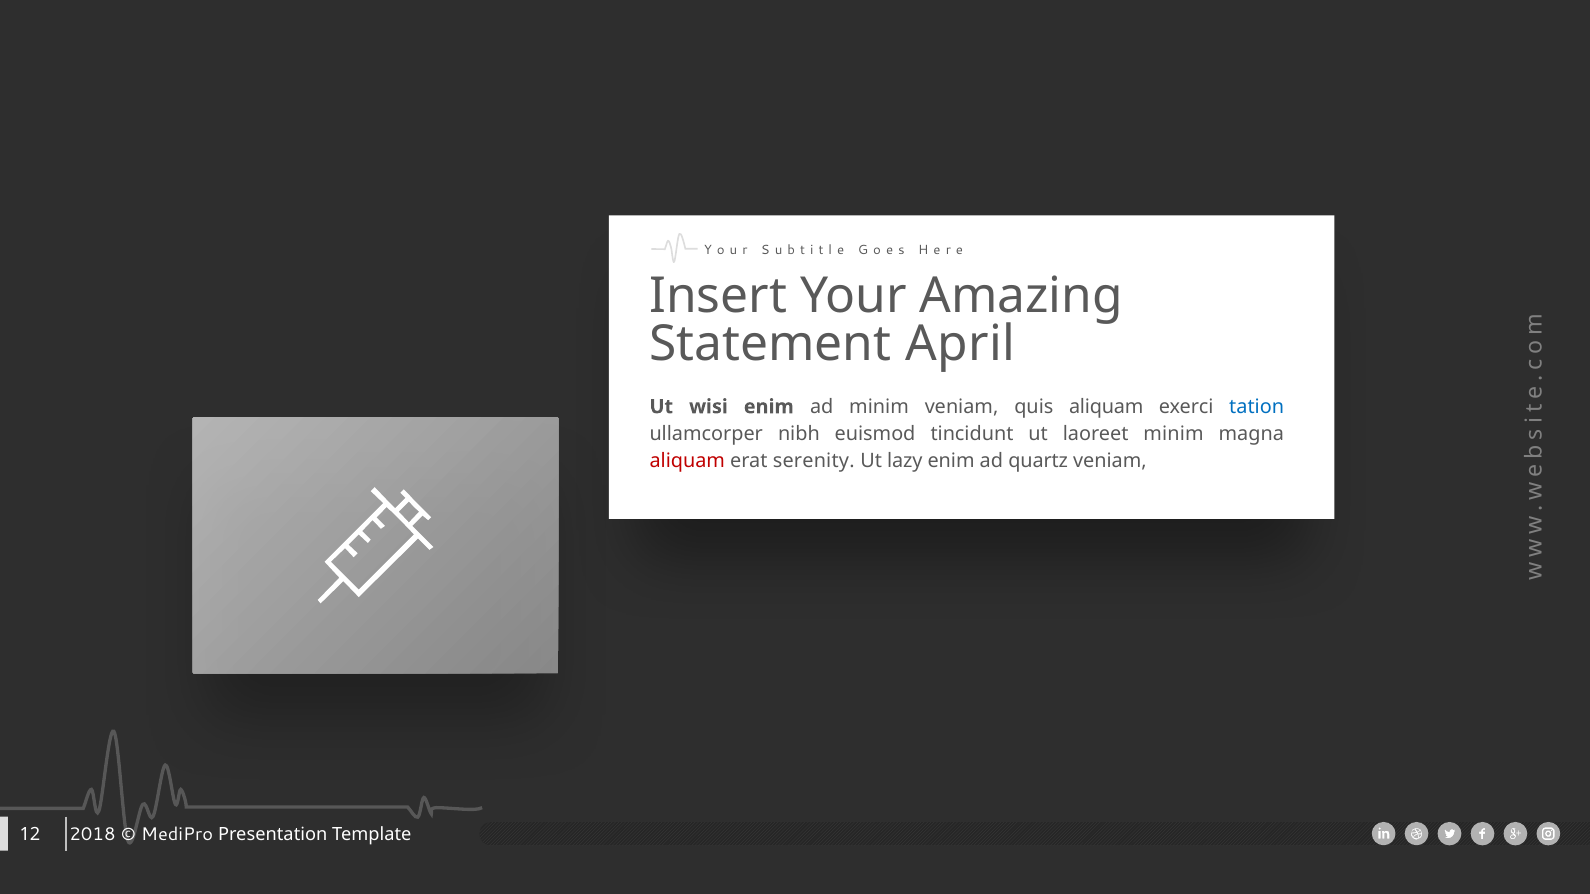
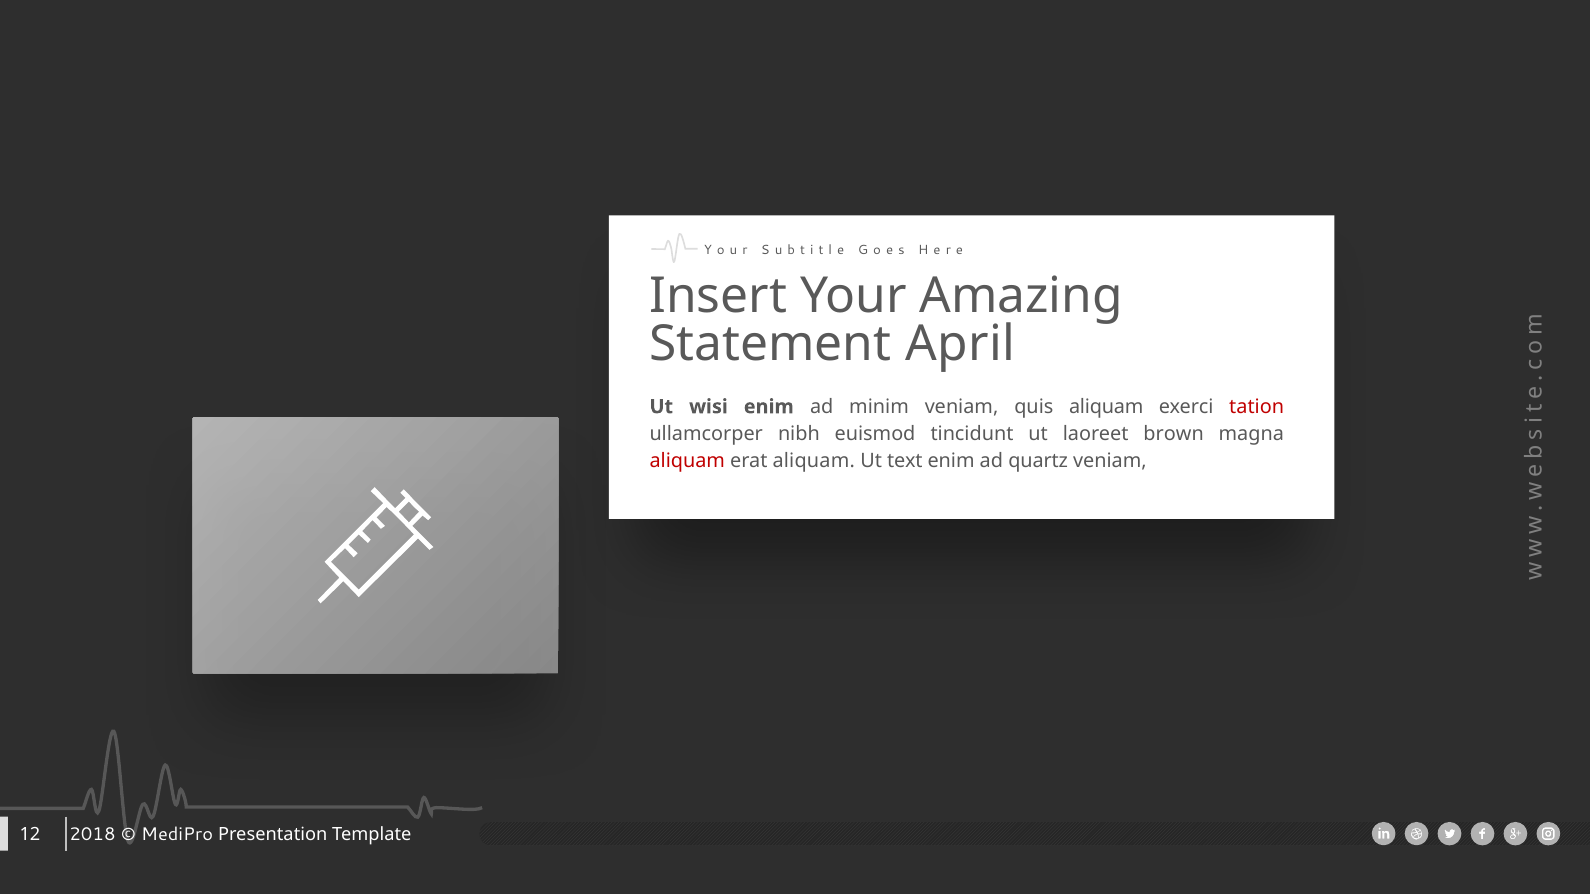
tation colour: blue -> red (1257, 407)
laoreet minim: minim -> brown (1174, 434)
erat serenity: serenity -> aliquam (814, 461)
lazy: lazy -> text (905, 461)
